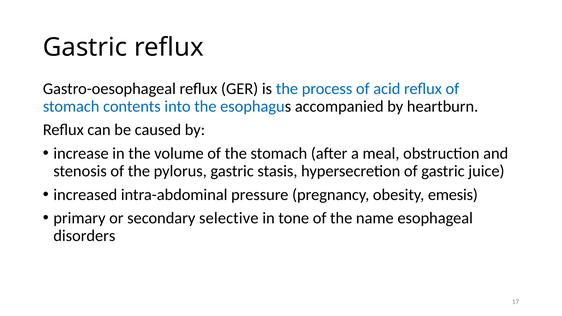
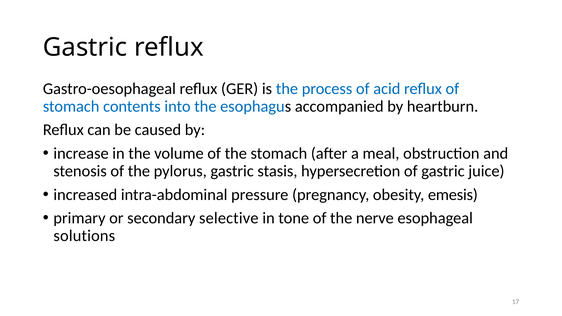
name: name -> nerve (375, 218)
disorders: disorders -> solutions (84, 236)
